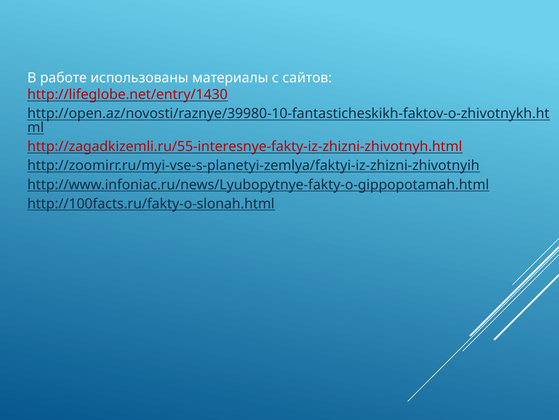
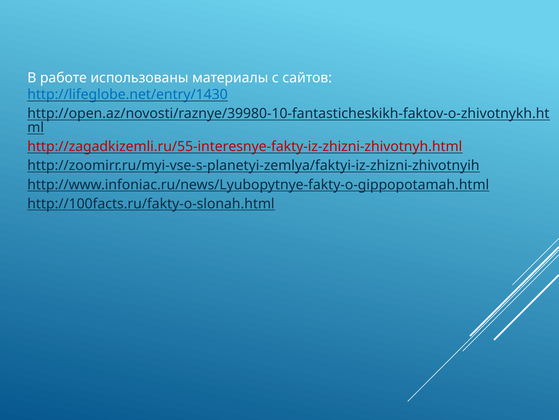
http://lifeglobe.net/entry/1430 colour: red -> blue (127, 94)
